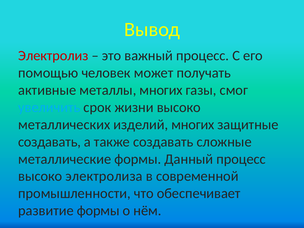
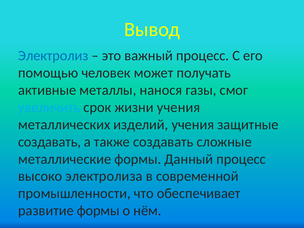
Электролиз colour: red -> blue (53, 56)
металлы многих: многих -> нанося (161, 90)
жизни высоко: высоко -> учения (179, 107)
изделий многих: многих -> учения (193, 125)
